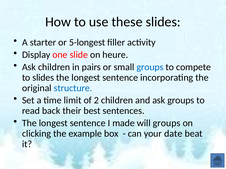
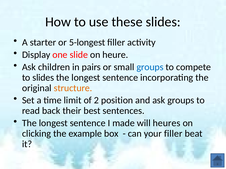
structure colour: blue -> orange (73, 88)
2 children: children -> position (117, 101)
will groups: groups -> heures (167, 123)
your date: date -> filler (173, 134)
